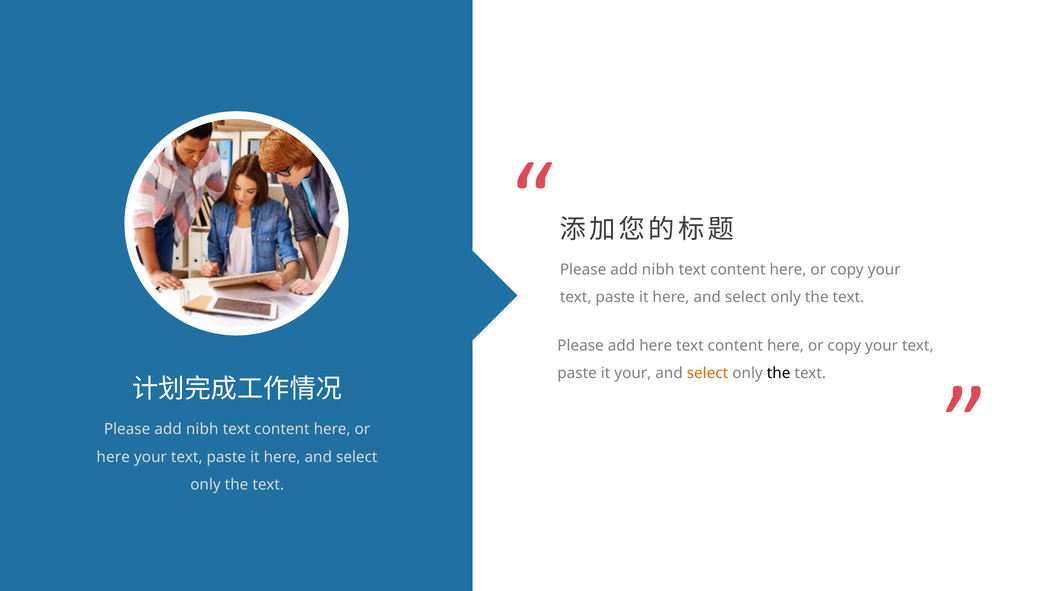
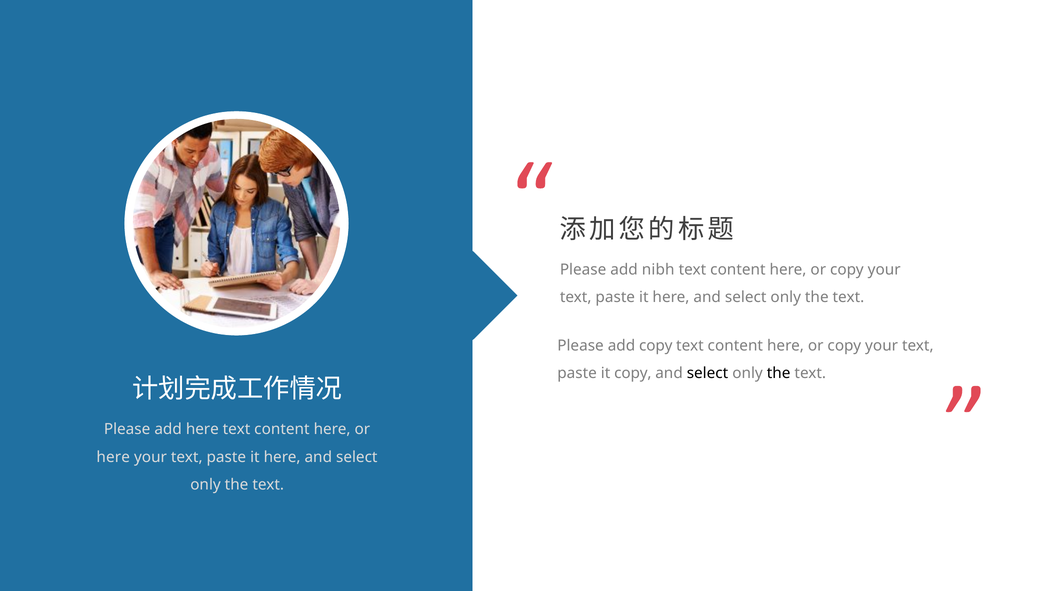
add here: here -> copy (656, 345)
it your: your -> copy (633, 373)
select colour: orange -> black (707, 373)
nibh: nibh -> here (202, 429)
